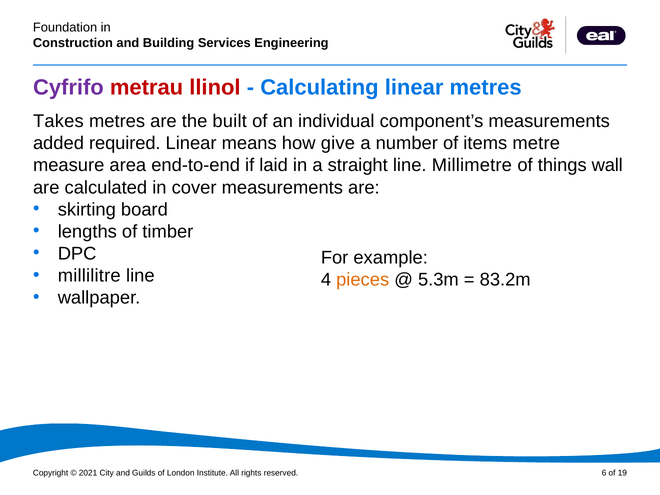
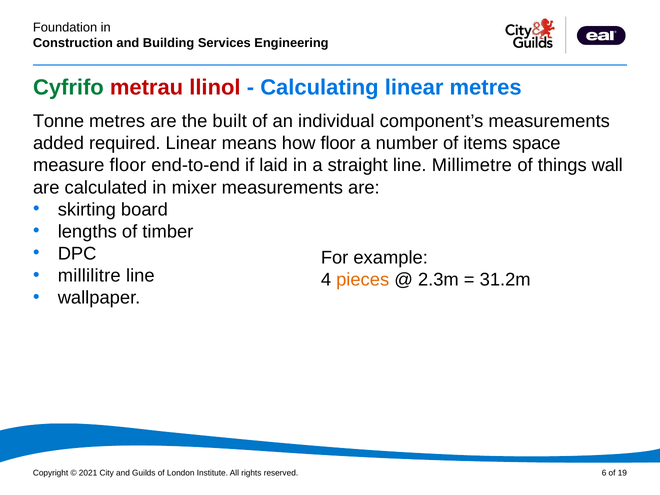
Cyfrifo colour: purple -> green (68, 88)
Takes: Takes -> Tonne (59, 121)
how give: give -> floor (338, 143)
metre: metre -> space (536, 143)
measure area: area -> floor (128, 165)
cover: cover -> mixer (194, 187)
5.3m: 5.3m -> 2.3m (438, 280)
83.2m: 83.2m -> 31.2m (505, 280)
